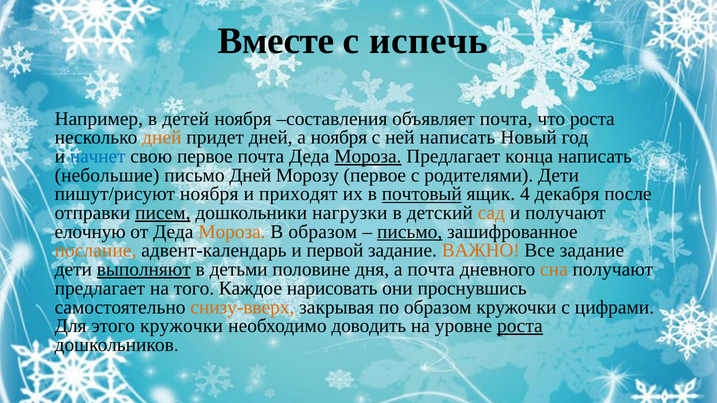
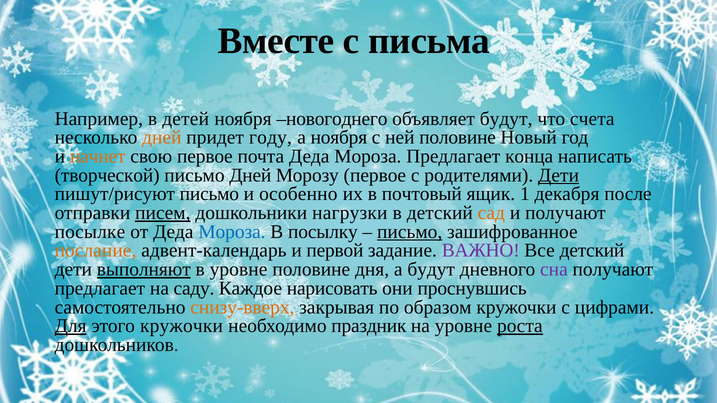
испечь: испечь -> письма (429, 41)
составления: составления -> новогоднего (332, 119)
объявляет почта: почта -> будут (506, 119)
что роста: роста -> счета (592, 119)
придет дней: дней -> году (271, 138)
ней написать: написать -> половине (458, 138)
начнет colour: blue -> orange (98, 156)
Мороза underline: present -> none (368, 156)
небольшие: небольшие -> творческой (107, 175)
Дети underline: none -> present (559, 175)
пишут/рисуют ноября: ноября -> письмо (209, 194)
приходят: приходят -> особенно (298, 194)
почтовый underline: present -> none (422, 194)
4: 4 -> 1 (525, 194)
елочную: елочную -> посылке (90, 232)
Мороза colour: orange -> blue (232, 232)
В образом: образом -> посылку (323, 232)
ВАЖНО colour: orange -> purple (481, 251)
Все задание: задание -> детский (592, 251)
в детьми: детьми -> уровне (239, 270)
а почта: почта -> будут (431, 270)
сна colour: orange -> purple (554, 270)
того: того -> саду (194, 289)
Для underline: none -> present (71, 326)
доводить: доводить -> праздник (369, 326)
